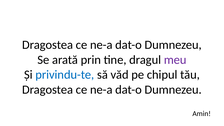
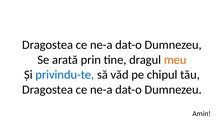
meu colour: purple -> orange (175, 60)
